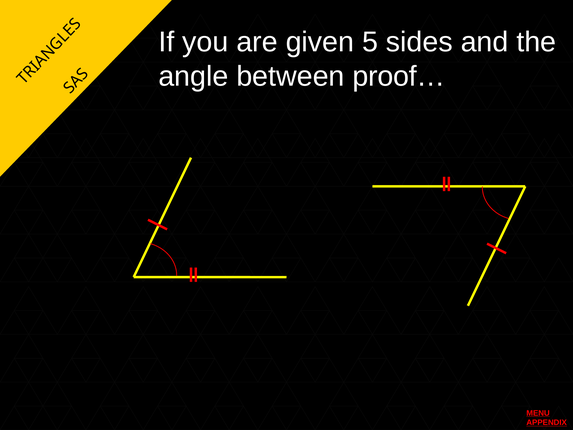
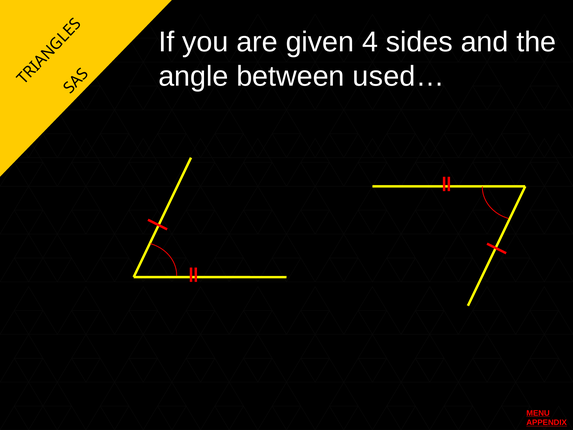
5: 5 -> 4 (370, 42)
proof…: proof… -> used… (399, 76)
